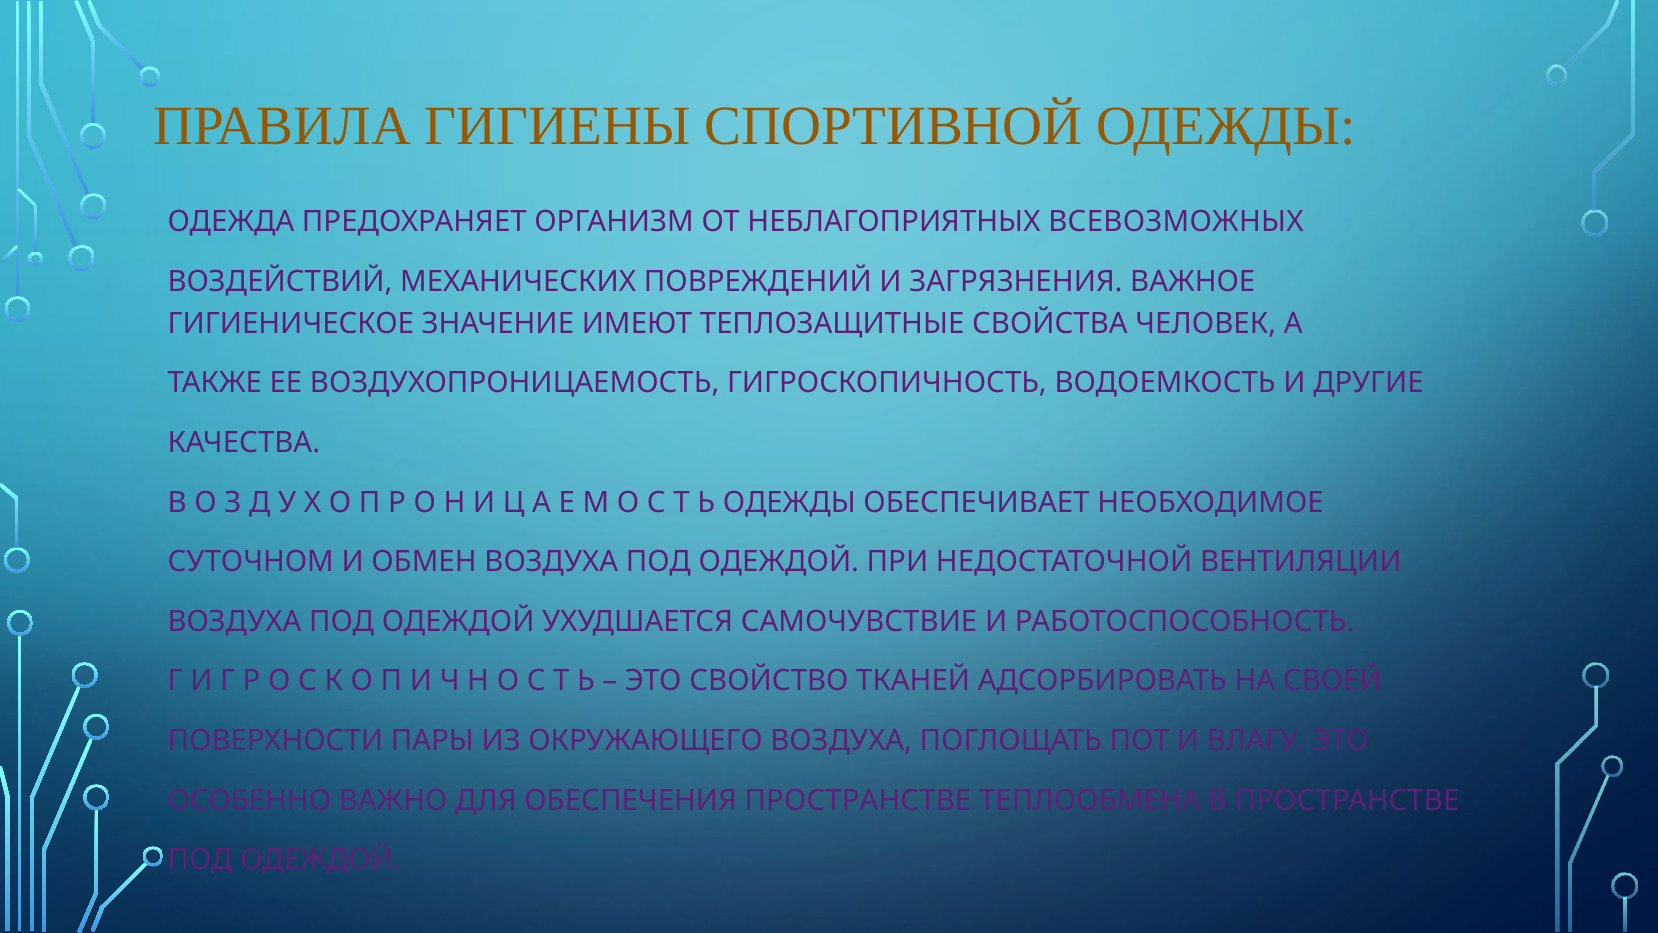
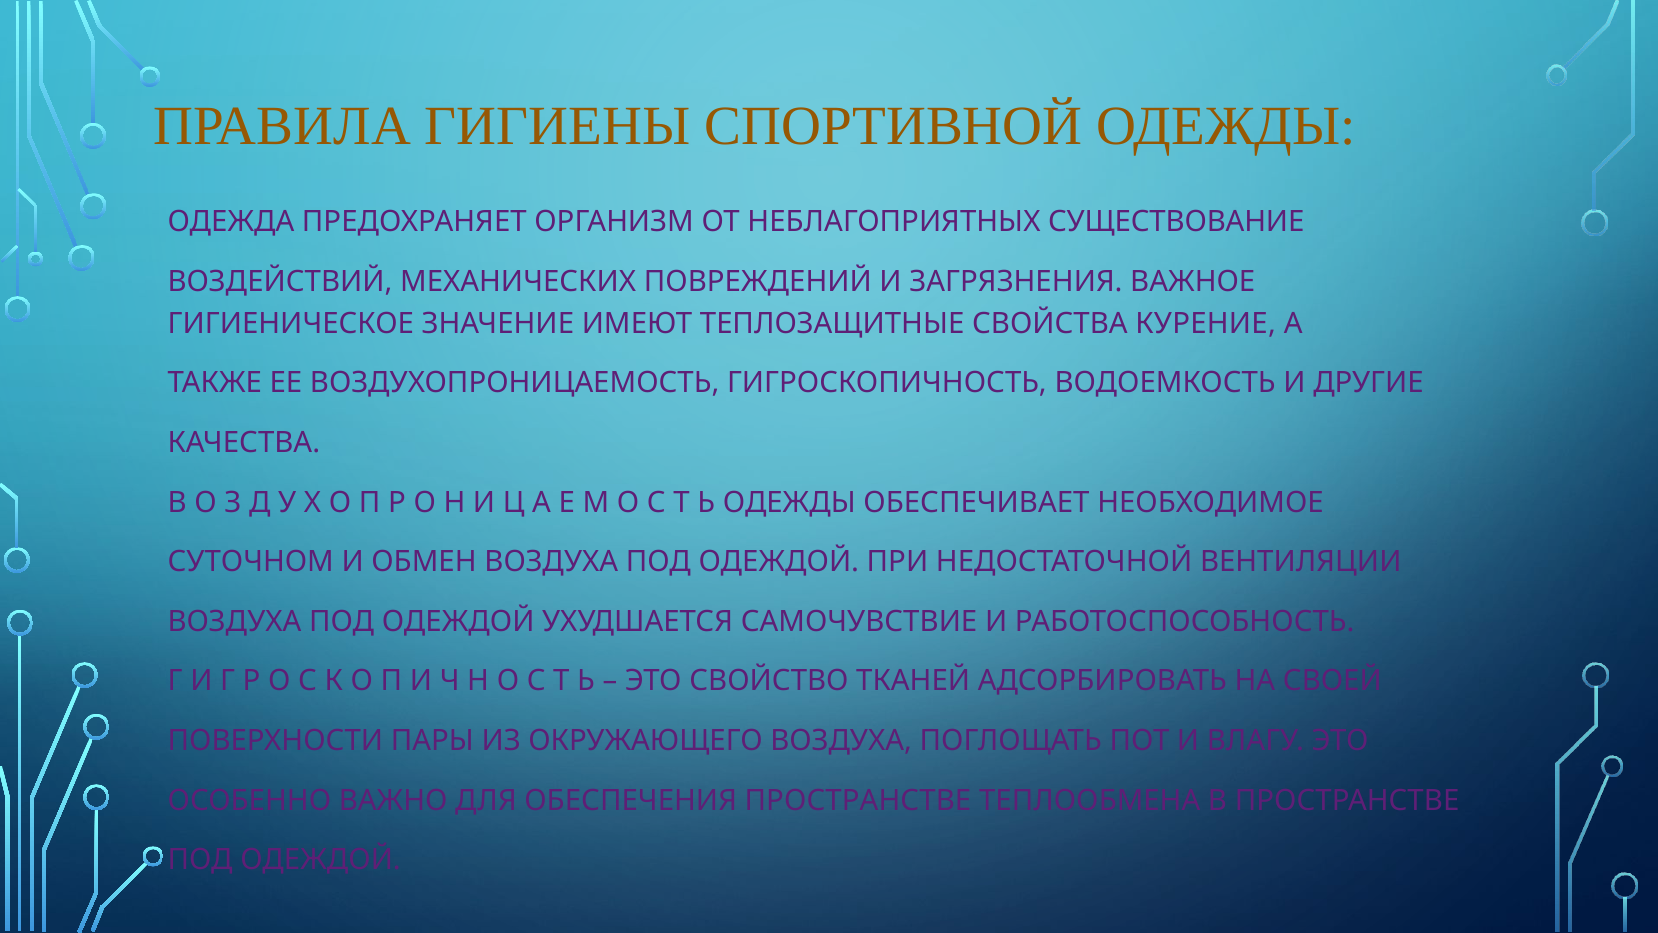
ВСЕВОЗМОЖНЫХ: ВСЕВОЗМОЖНЫХ -> СУЩЕСТВОВАНИЕ (1176, 222)
ЧЕЛОВЕК: ЧЕЛОВЕК -> КУРЕНИЕ (1206, 324)
